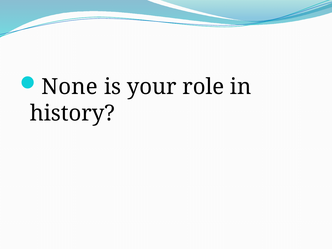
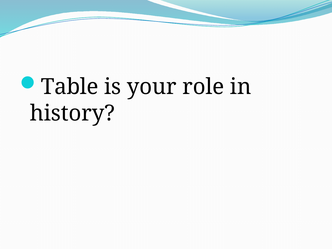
None: None -> Table (70, 87)
